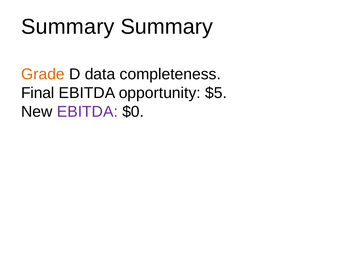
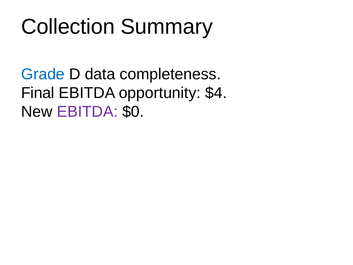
Summary: Summary -> Collection (68, 27)
Grade colour: orange -> blue (43, 74)
$5: $5 -> $4 (216, 93)
